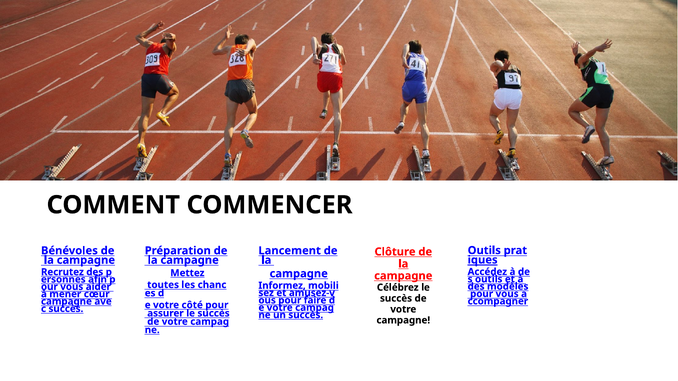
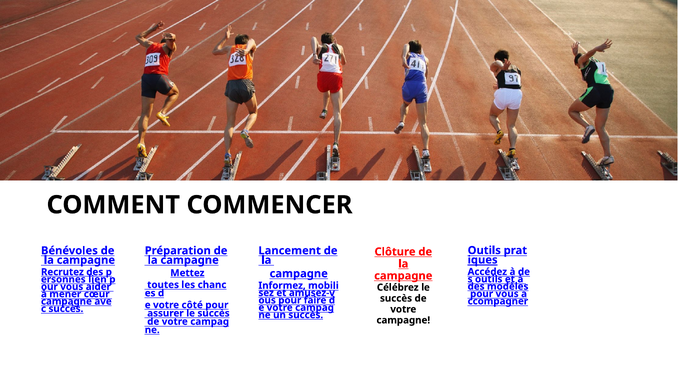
afin: afin -> lien (97, 280)
